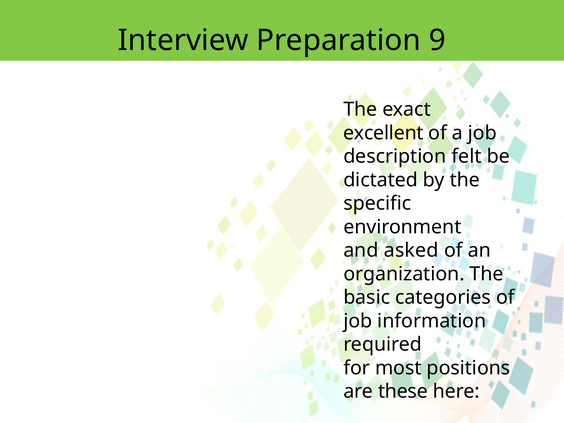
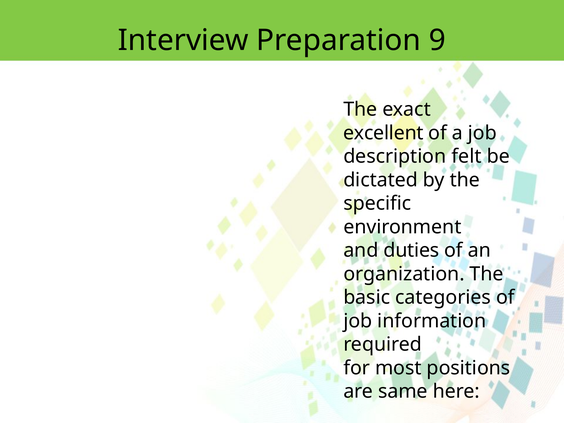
asked: asked -> duties (411, 250)
these: these -> same (403, 391)
